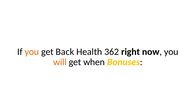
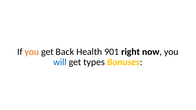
362: 362 -> 901 (112, 52)
will colour: orange -> blue (60, 62)
when: when -> types (94, 62)
